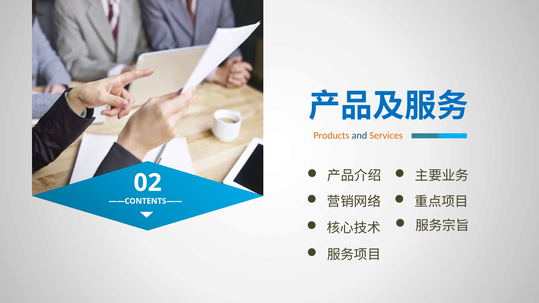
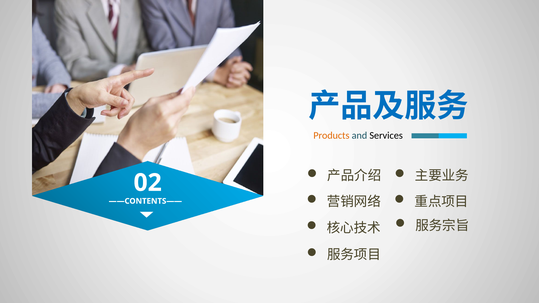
Services colour: orange -> black (386, 136)
